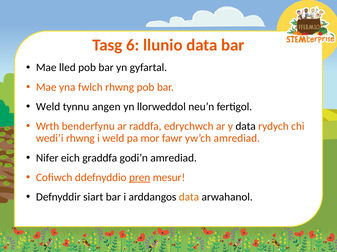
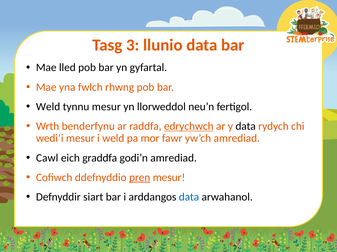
6: 6 -> 3 (133, 45)
tynnu angen: angen -> mesur (106, 107)
edrychwch underline: none -> present (189, 127)
wedi’i rhwng: rhwng -> mesur (80, 139)
Nifer: Nifer -> Cawl (47, 158)
data colour: orange -> blue (189, 197)
